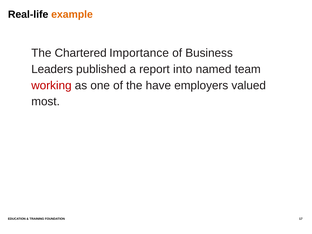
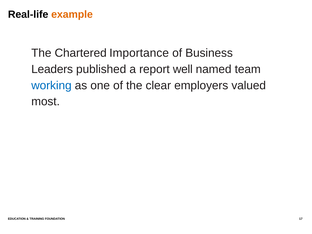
into: into -> well (183, 69)
working colour: red -> blue (51, 85)
have: have -> clear (158, 85)
